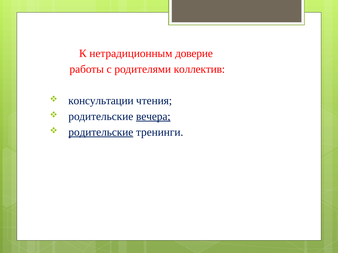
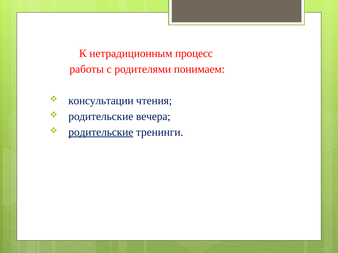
доверие: доверие -> процесс (194, 53)
коллектив: коллектив -> понимаем (199, 69)
вечера underline: present -> none (153, 117)
